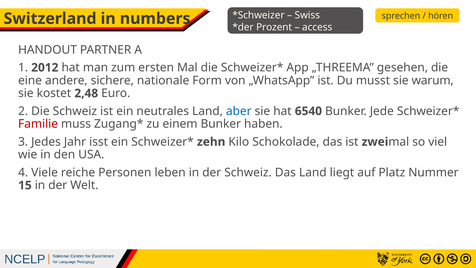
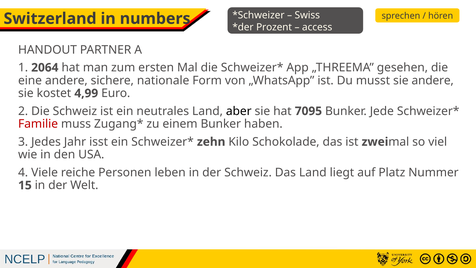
2012: 2012 -> 2064 (45, 68)
sie warum: warum -> andere (433, 80)
2,48: 2,48 -> 4,99 (86, 93)
aber colour: blue -> black (239, 111)
6540: 6540 -> 7095 (308, 111)
